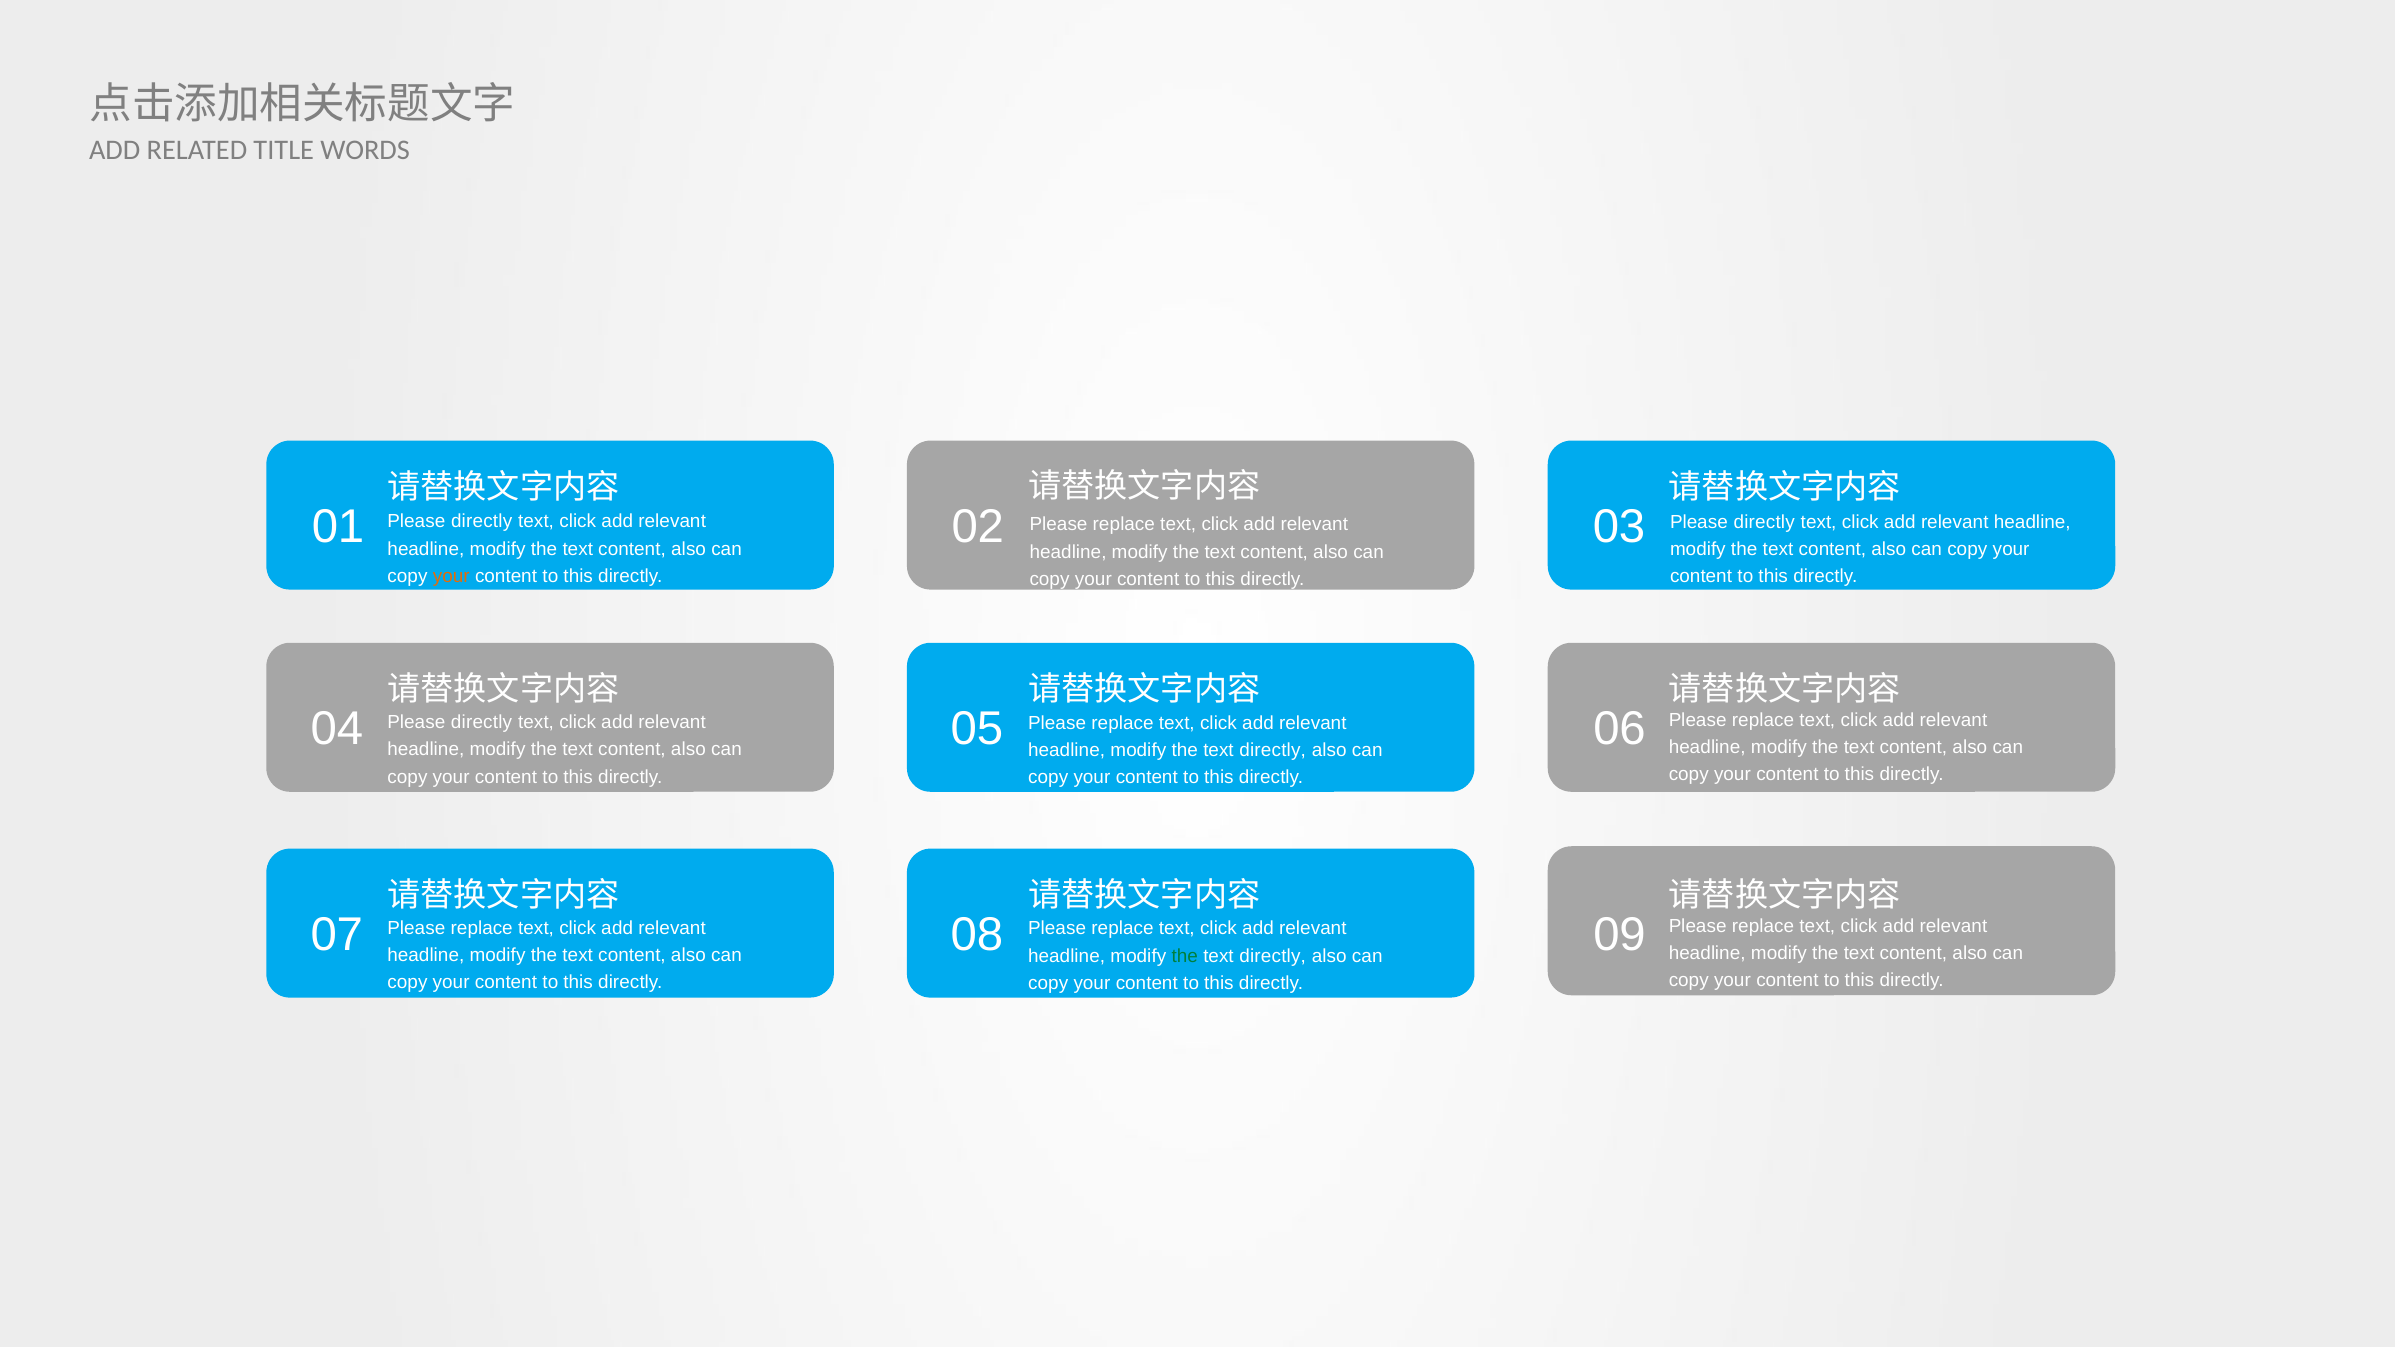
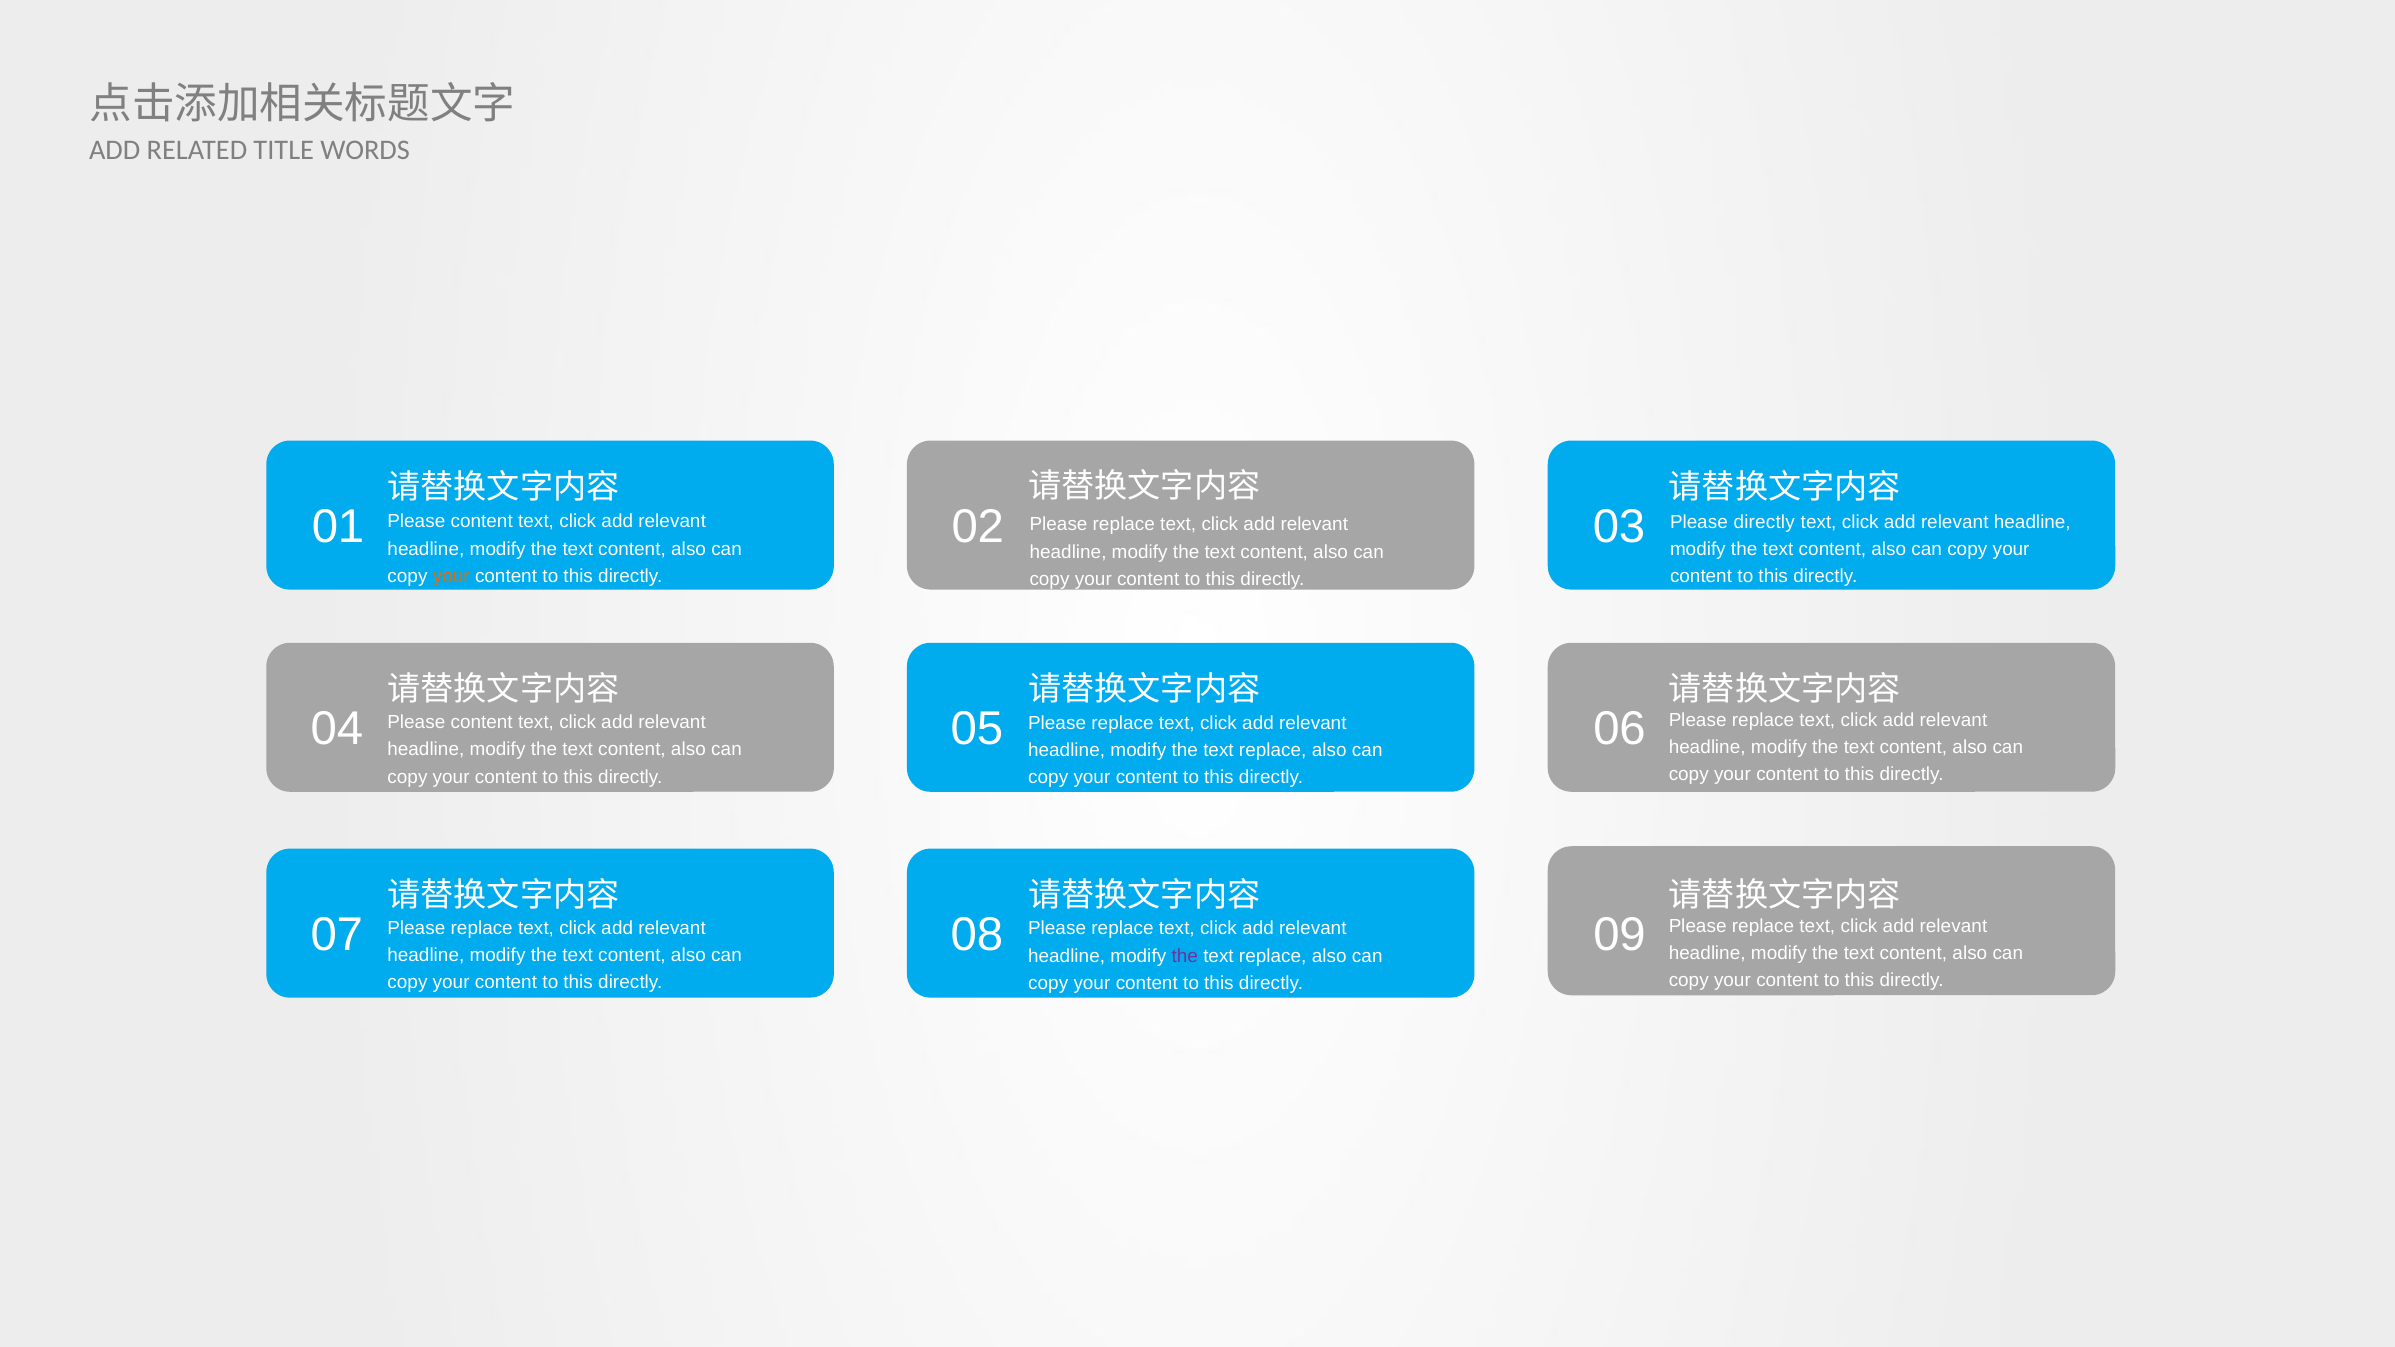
directly: directly -> content (482, 522)
directly: directly -> content (482, 723)
directly: directly -> replace (1273, 750)
the colour: green -> purple (1185, 956)
directly: directly -> replace (1273, 956)
